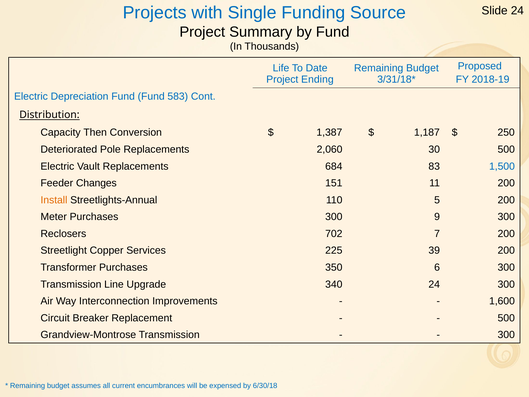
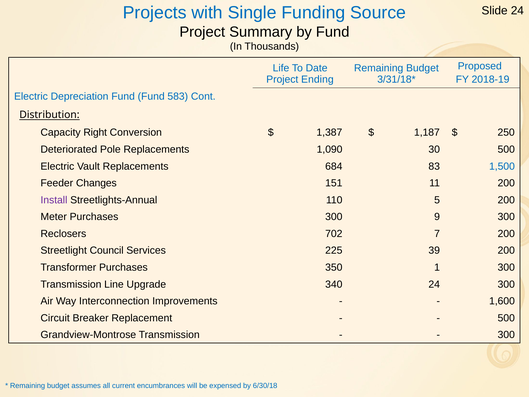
Then: Then -> Right (95, 132)
2,060: 2,060 -> 1,090 (330, 149)
Install colour: orange -> purple (54, 200)
Copper: Copper -> Council (107, 250)
6: 6 -> 1 (437, 267)
